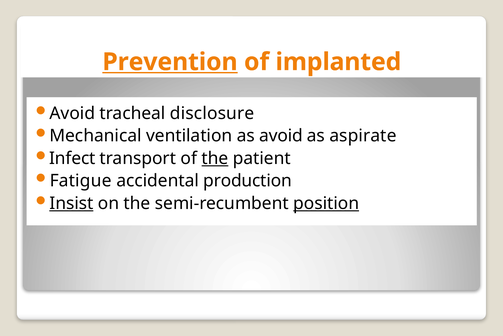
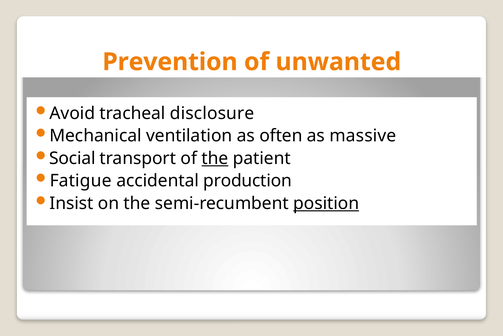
Prevention underline: present -> none (170, 62)
implanted: implanted -> unwanted (338, 62)
as avoid: avoid -> often (281, 136)
aspirate: aspirate -> massive (363, 136)
Infect: Infect -> Social (72, 158)
Insist underline: present -> none (71, 203)
